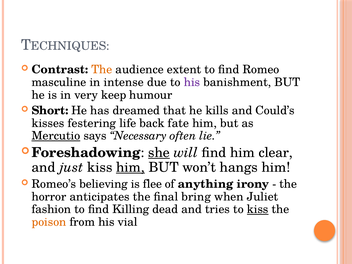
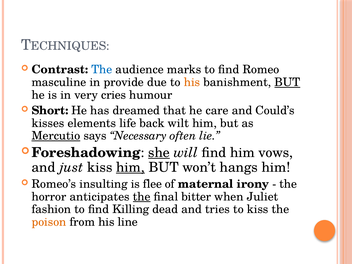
The colour: orange -> blue (102, 70)
extent: extent -> marks (184, 70)
intense: intense -> provide (124, 82)
his colour: purple -> orange (192, 82)
BUT underline: none -> present (287, 82)
keep: keep -> cries (114, 95)
kills: kills -> care (217, 111)
festering: festering -> elements (92, 123)
fate: fate -> wilt (178, 123)
clear: clear -> vows (276, 153)
believing: believing -> insulting (104, 184)
anything: anything -> maternal (206, 184)
the underline: none -> present (142, 197)
bring: bring -> bitter (196, 197)
kiss underline: present -> none (258, 209)
vial: vial -> line (128, 222)
